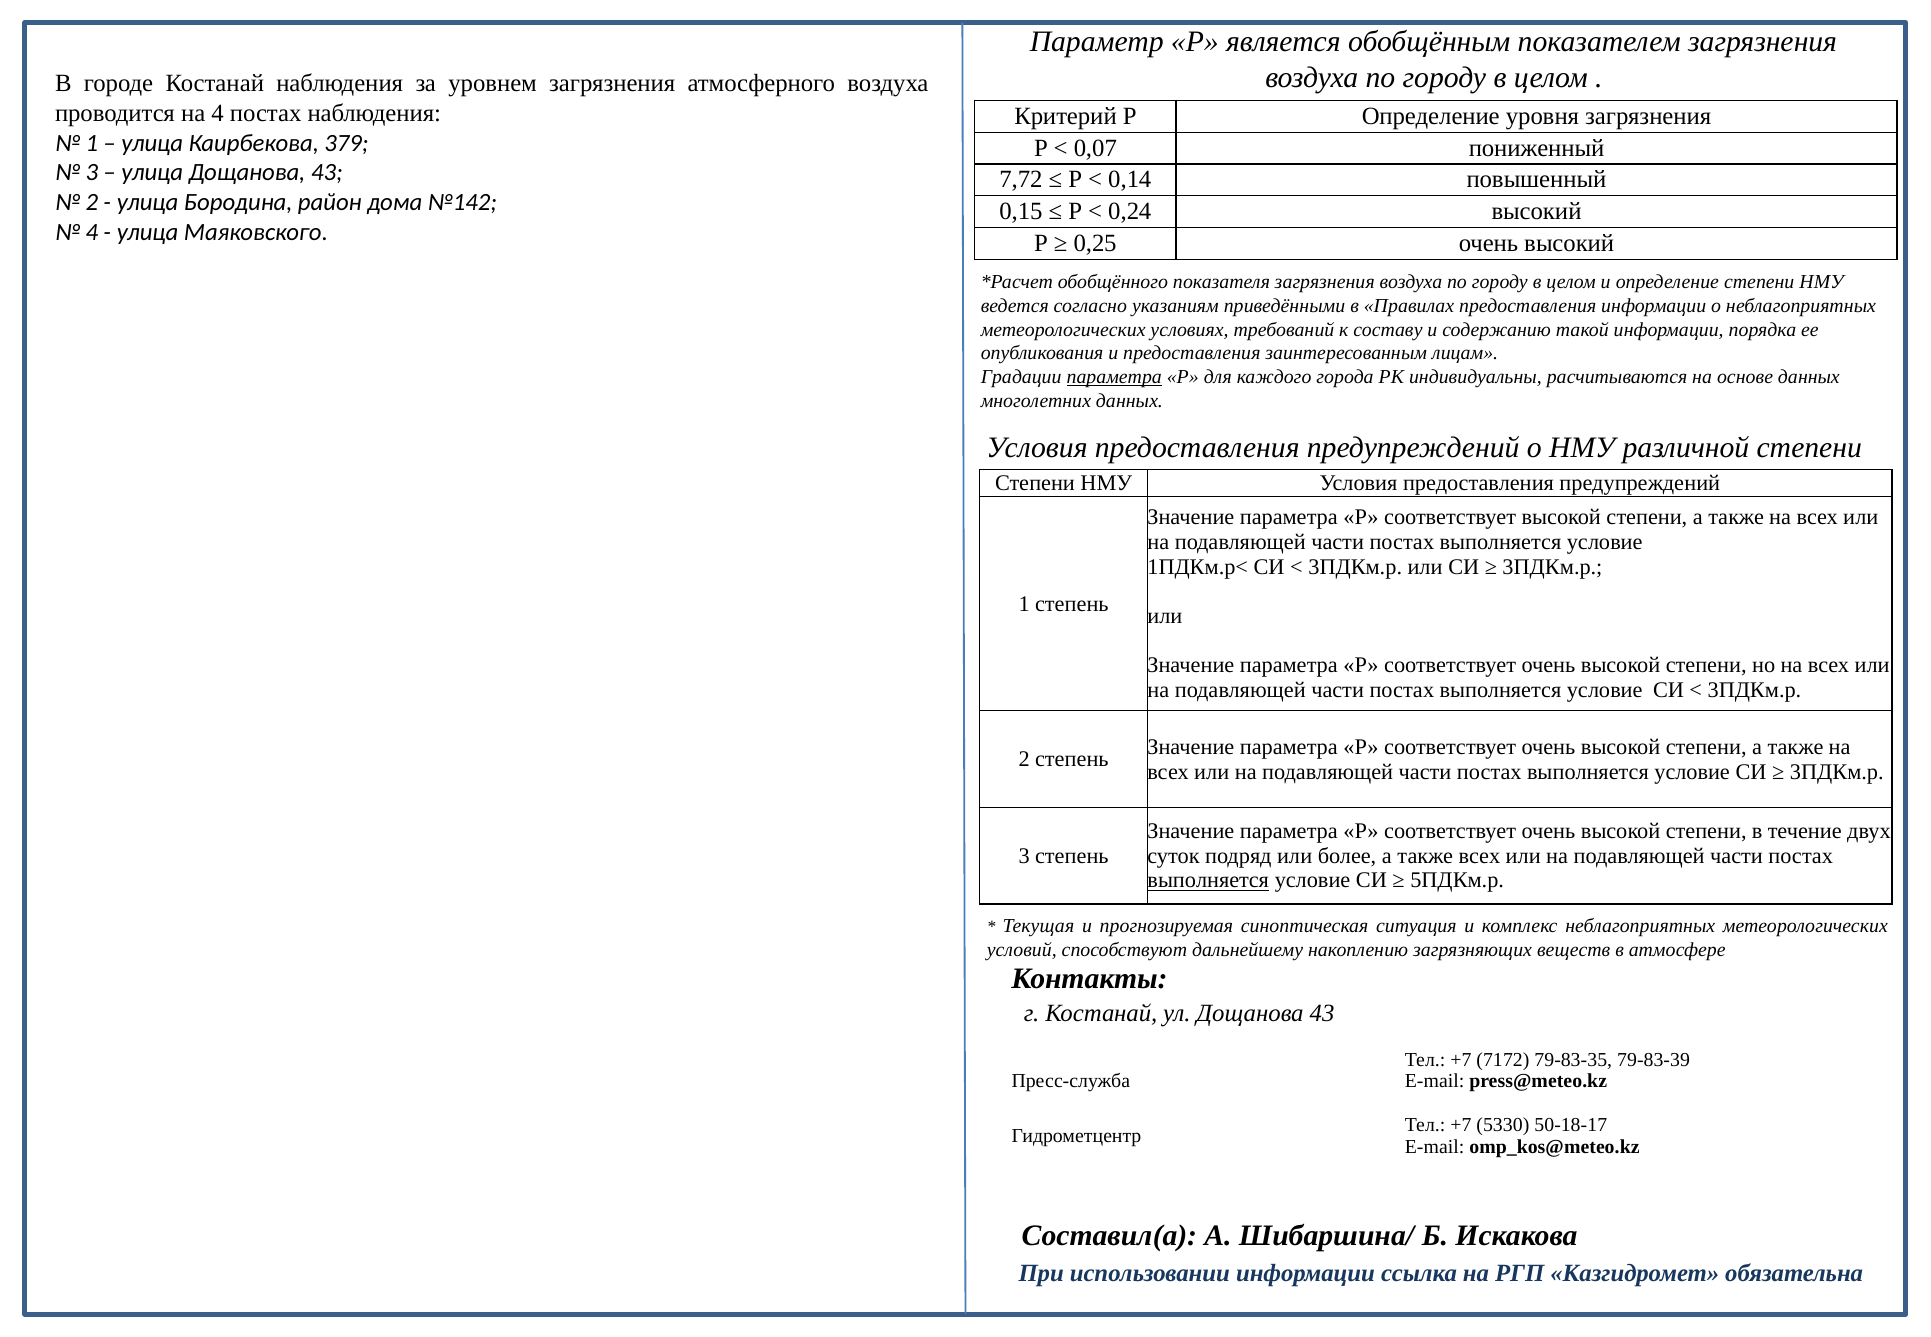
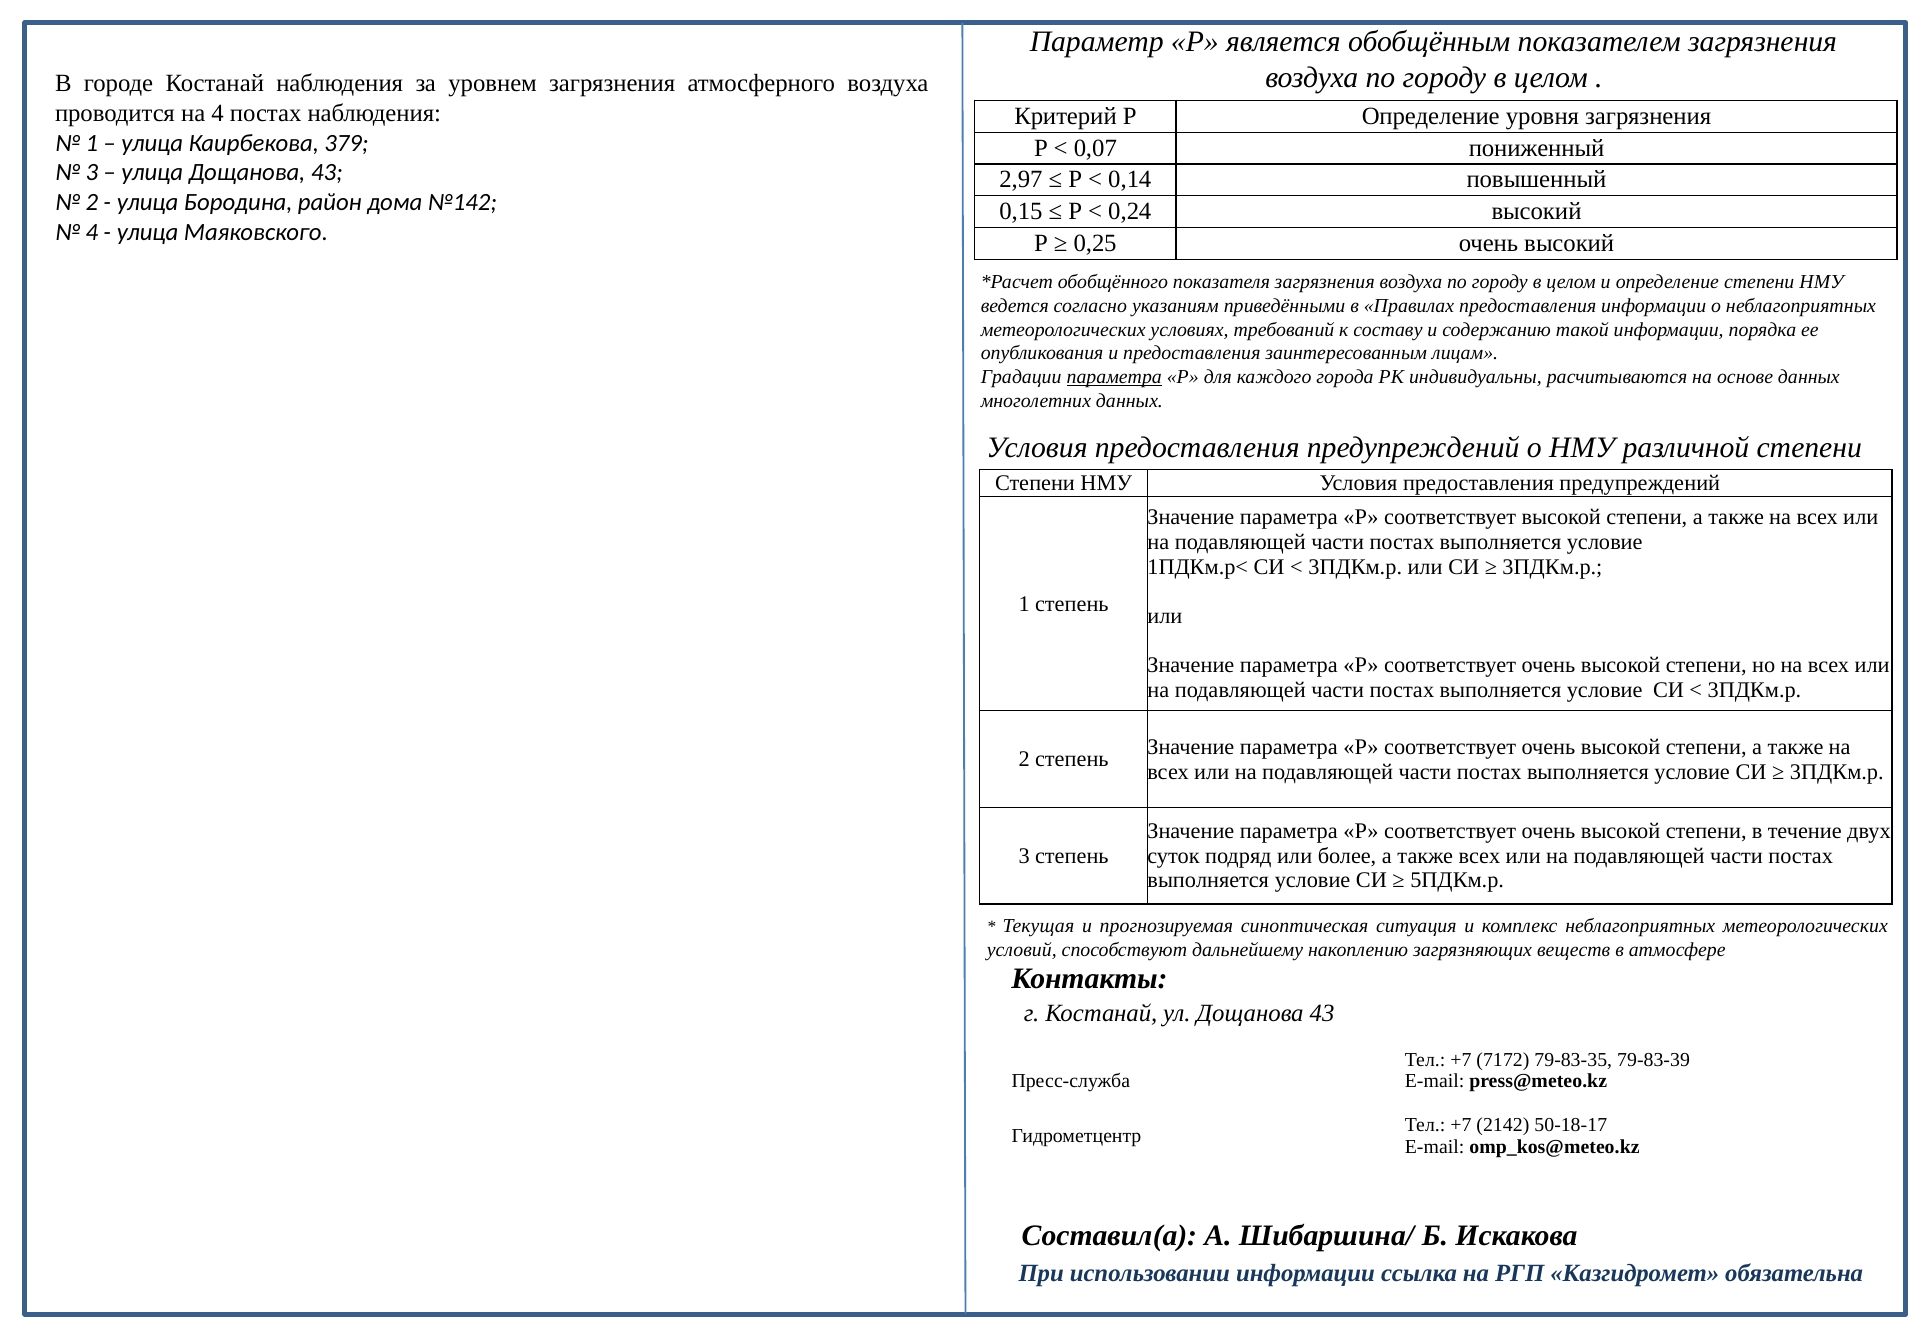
7,72: 7,72 -> 2,97 (1021, 180)
выполняется underline: present -> none (1208, 880)
5330: 5330 -> 2142 (1503, 1125)
